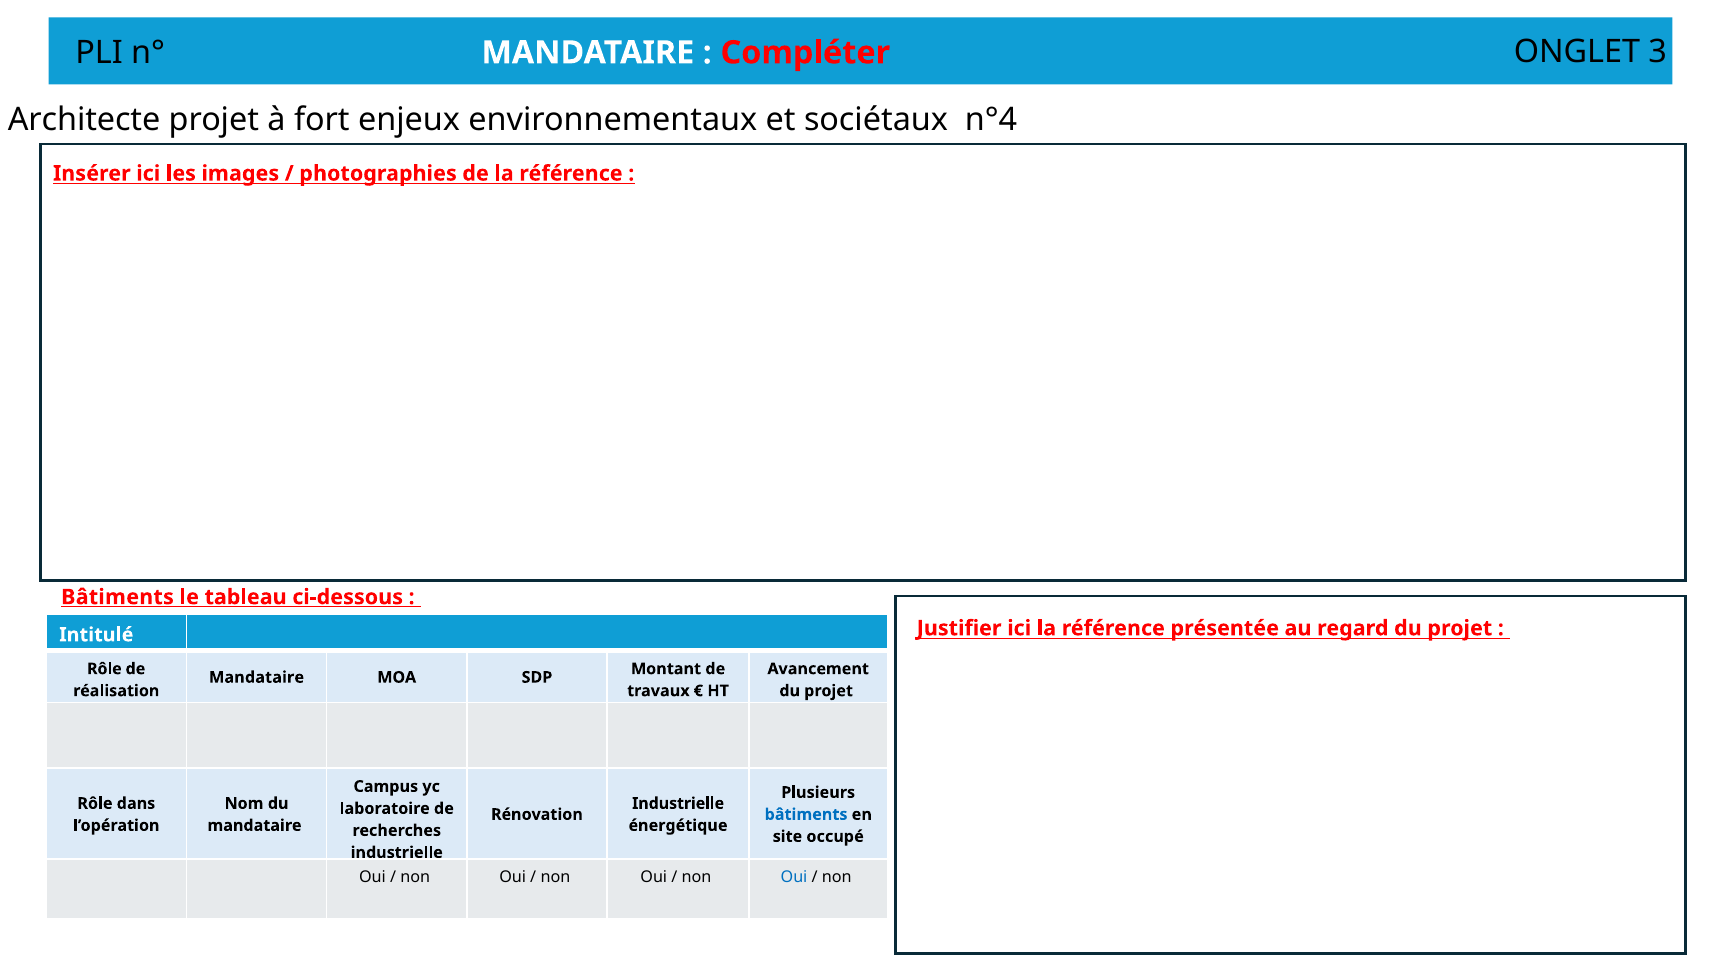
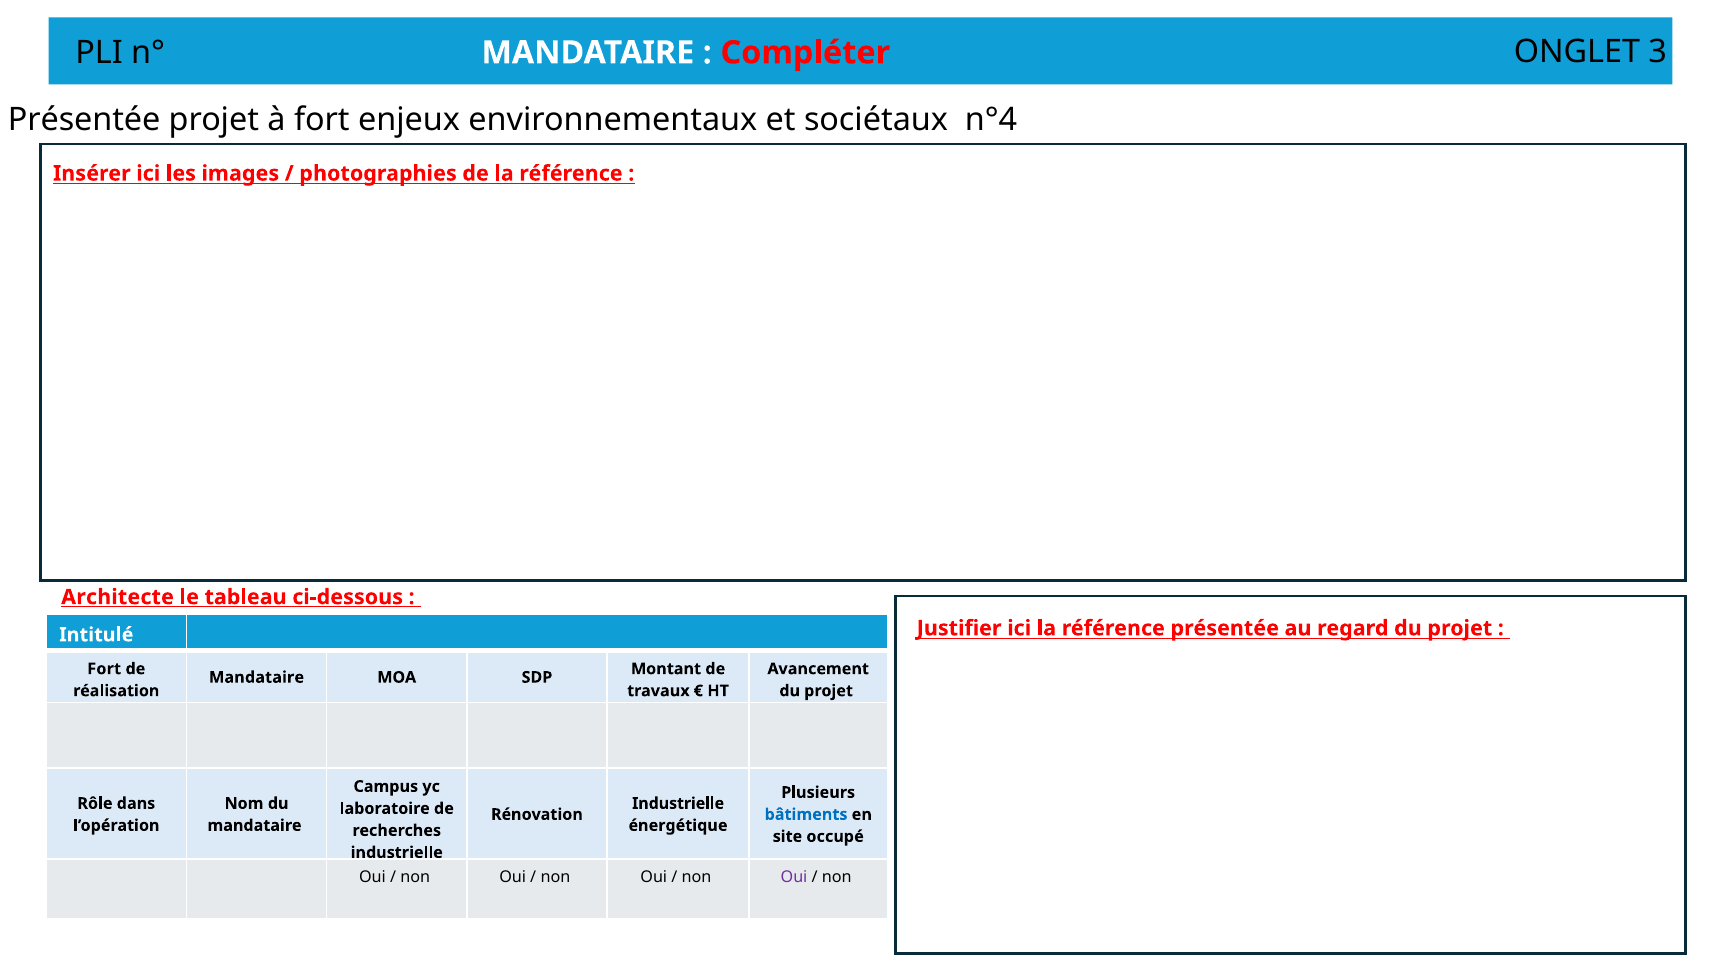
Architecte: Architecte -> Présentée (84, 120)
Bâtiments: Bâtiments -> Architecte (118, 597)
Rôle: Rôle -> Fort (104, 669)
Oui colour: blue -> purple (794, 877)
